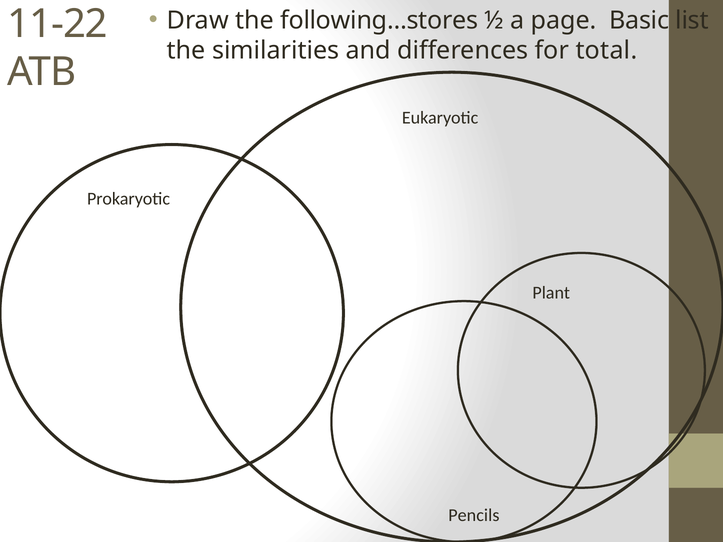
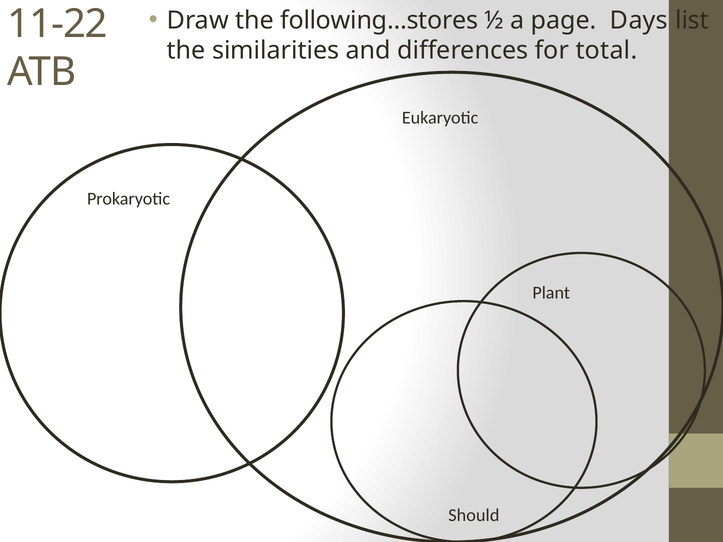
Basic: Basic -> Days (639, 20)
Pencils: Pencils -> Should (474, 516)
